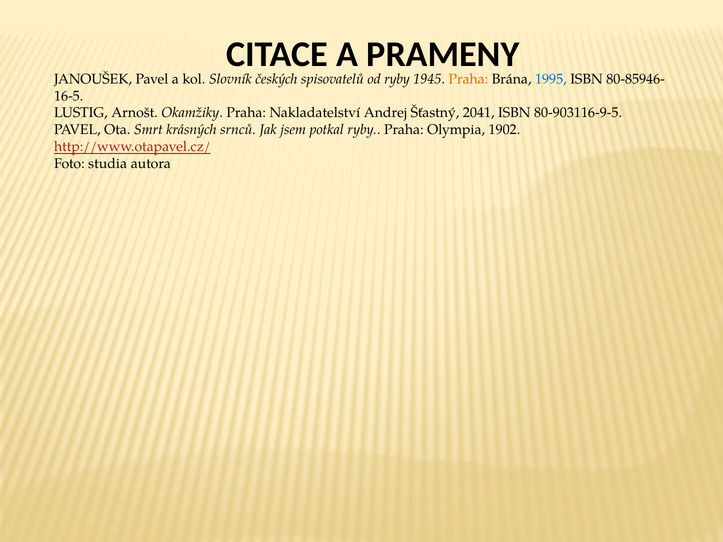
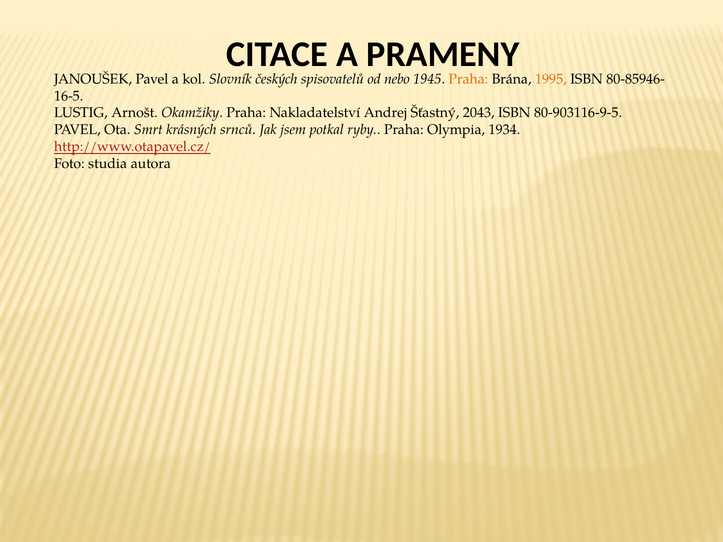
od ryby: ryby -> nebo (397, 79)
1995 colour: blue -> orange (551, 79)
2041: 2041 -> 2043 (479, 113)
1902: 1902 -> 1934 (504, 130)
